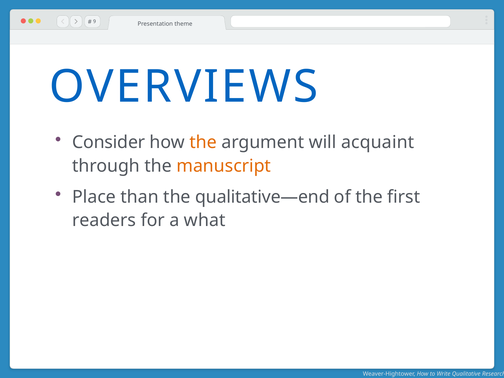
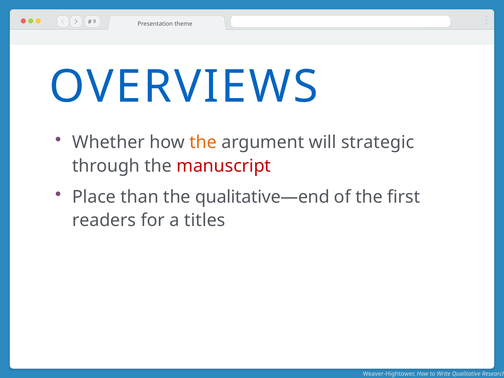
Consider: Consider -> Whether (109, 142)
acquaint: acquaint -> strategic (378, 142)
manuscript colour: orange -> red (224, 166)
what: what -> titles (205, 220)
